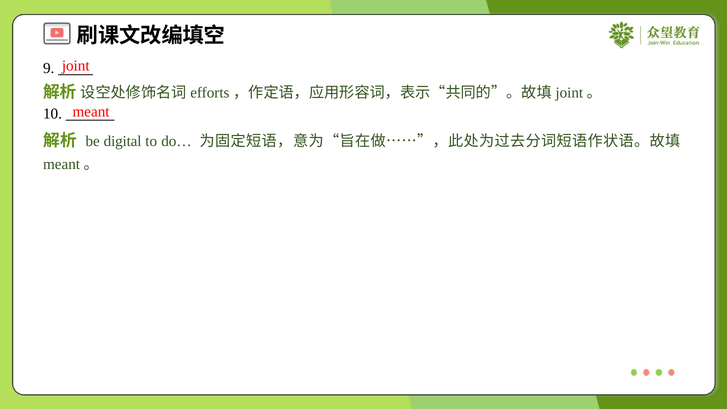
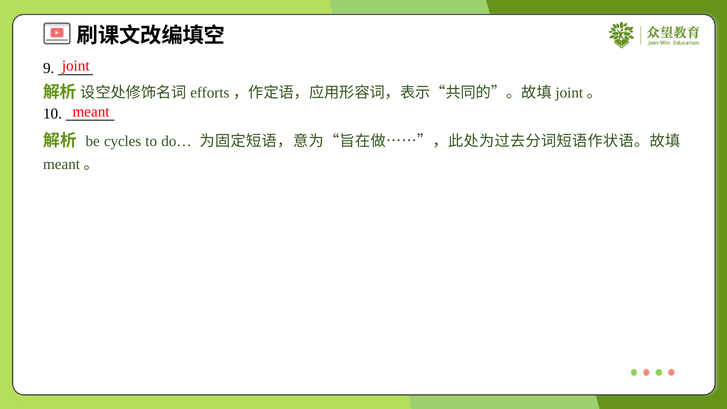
digital: digital -> cycles (123, 141)
